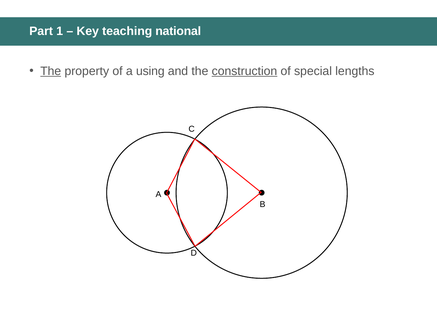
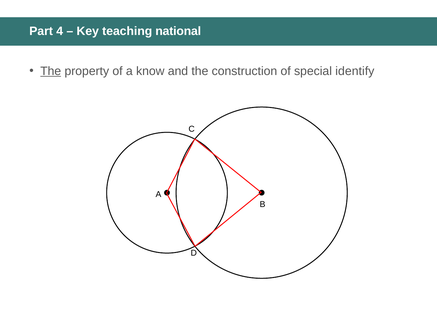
1: 1 -> 4 (60, 31)
using: using -> know (150, 71)
construction underline: present -> none (244, 71)
lengths: lengths -> identify (355, 71)
